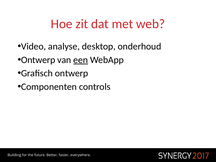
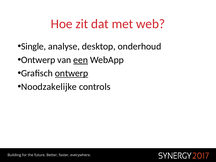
Video: Video -> Single (34, 46)
ontwerp underline: none -> present (72, 73)
Componenten: Componenten -> Noodzakelijke (49, 87)
